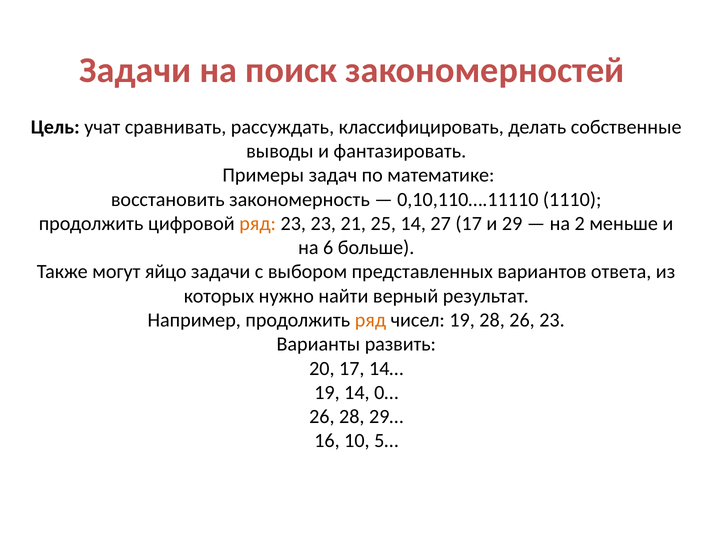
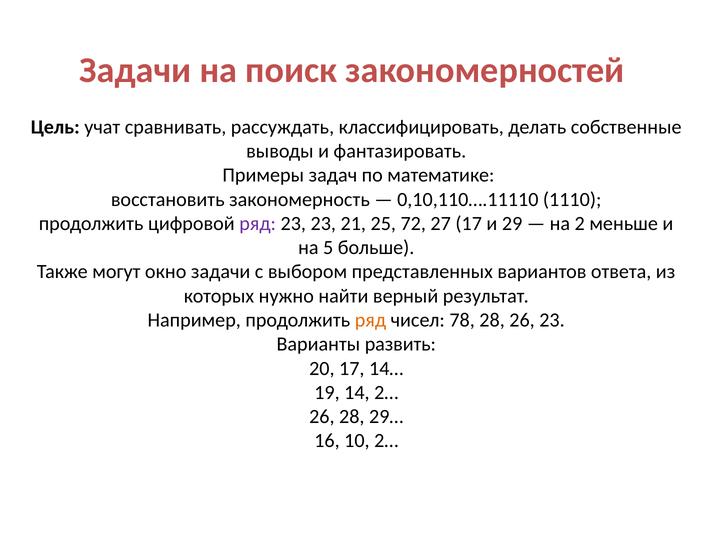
ряд colour: orange -> purple (258, 224)
25 14: 14 -> 72 (413, 224)
6: 6 -> 5 (328, 248)
яйцо: яйцо -> окно (166, 272)
чисел 19: 19 -> 78 (462, 320)
14 0…: 0… -> 2… (386, 393)
10 5…: 5… -> 2… (386, 441)
